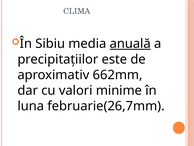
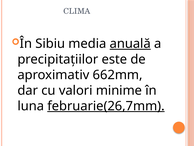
februarie(26,7mm underline: none -> present (106, 106)
